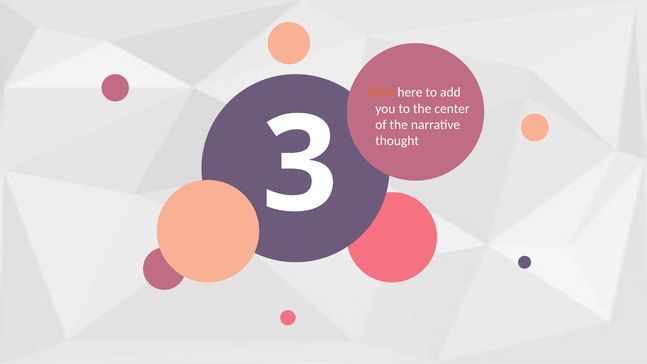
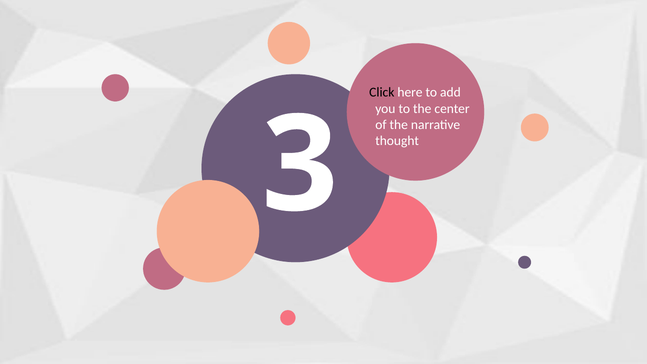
Click colour: orange -> black (382, 92)
